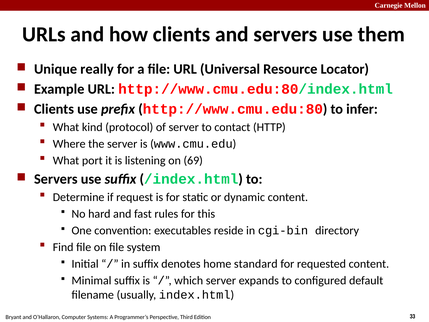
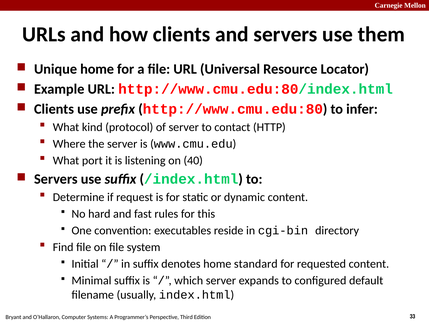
Unique really: really -> home (97, 69)
69: 69 -> 40 (193, 160)
